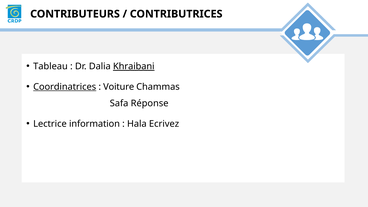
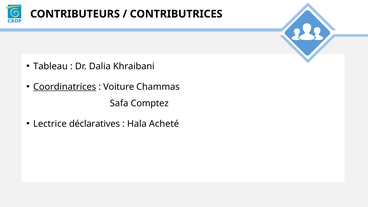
Khraibani underline: present -> none (134, 66)
Réponse: Réponse -> Comptez (150, 103)
information: information -> déclaratives (95, 124)
Ecrivez: Ecrivez -> Acheté (164, 124)
